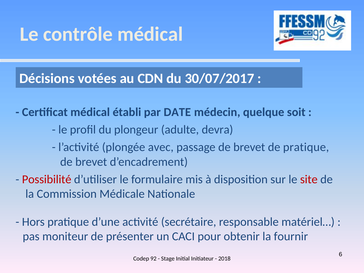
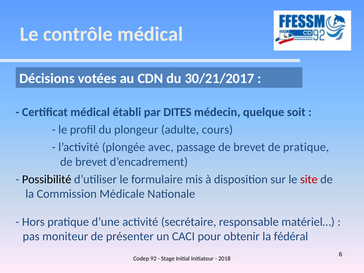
30/07/2017: 30/07/2017 -> 30/21/2017 (220, 78)
DATE: DATE -> DITES (177, 112)
devra: devra -> cours (217, 130)
Possibilité colour: red -> black (47, 179)
fournir: fournir -> fédéral (291, 236)
